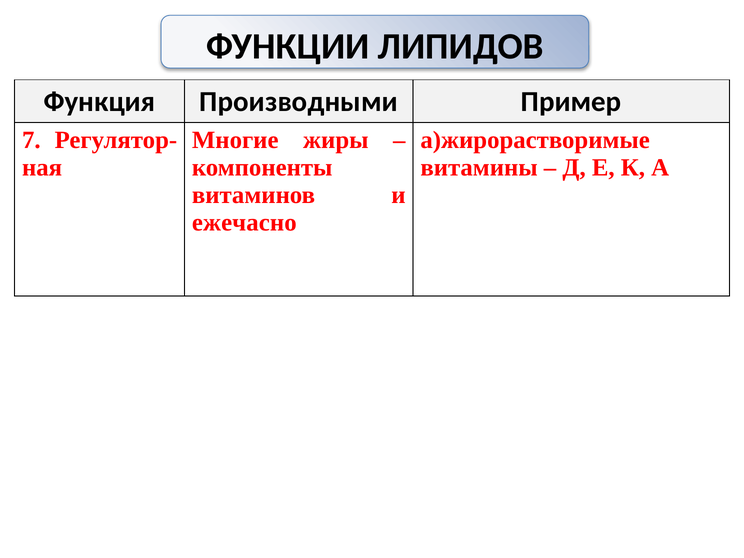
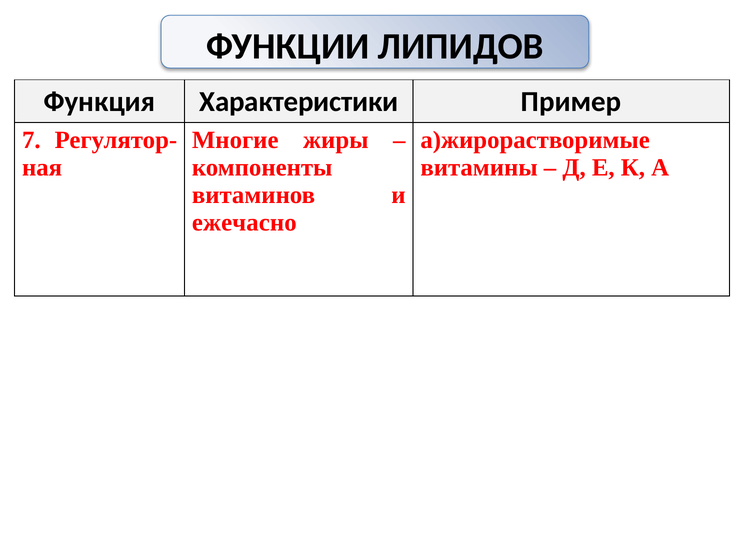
Производными: Производными -> Характеристики (299, 101)
